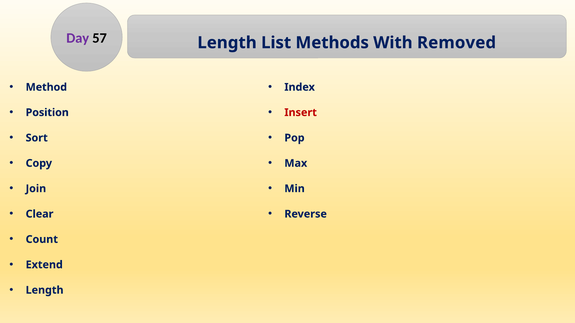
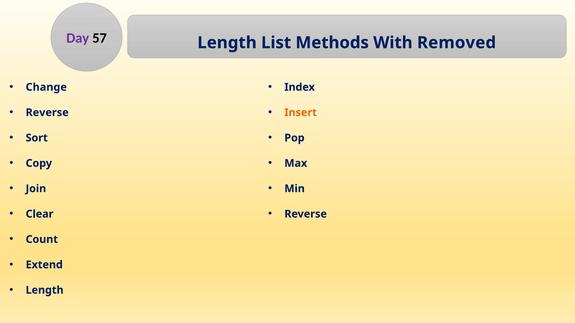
Method: Method -> Change (46, 87)
Position: Position -> Reverse (47, 113)
Insert colour: red -> orange (301, 113)
